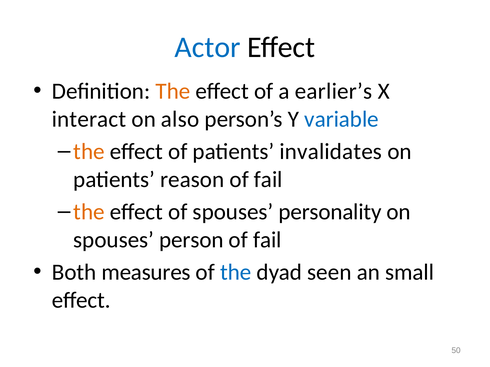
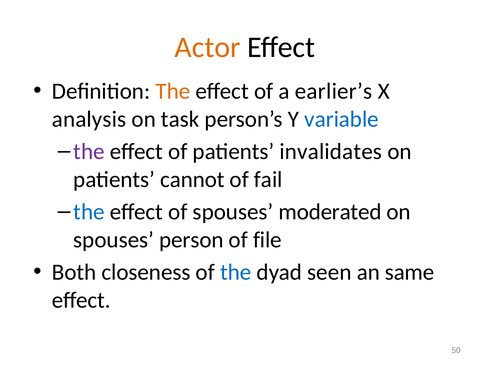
Actor colour: blue -> orange (208, 47)
interact: interact -> analysis (89, 119)
also: also -> task (180, 119)
the colour: orange -> purple (89, 152)
reason: reason -> cannot (192, 180)
the colour: orange -> blue (89, 212)
personality: personality -> moderated (330, 212)
fail: fail -> file (267, 240)
measures: measures -> closeness (146, 273)
small: small -> same (410, 273)
